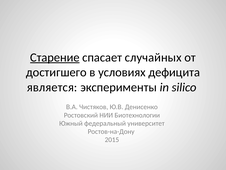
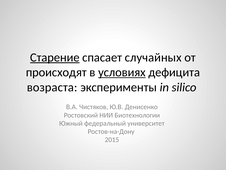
достигшего: достигшего -> происходят (56, 72)
условиях underline: none -> present (122, 72)
является: является -> возраста (52, 87)
